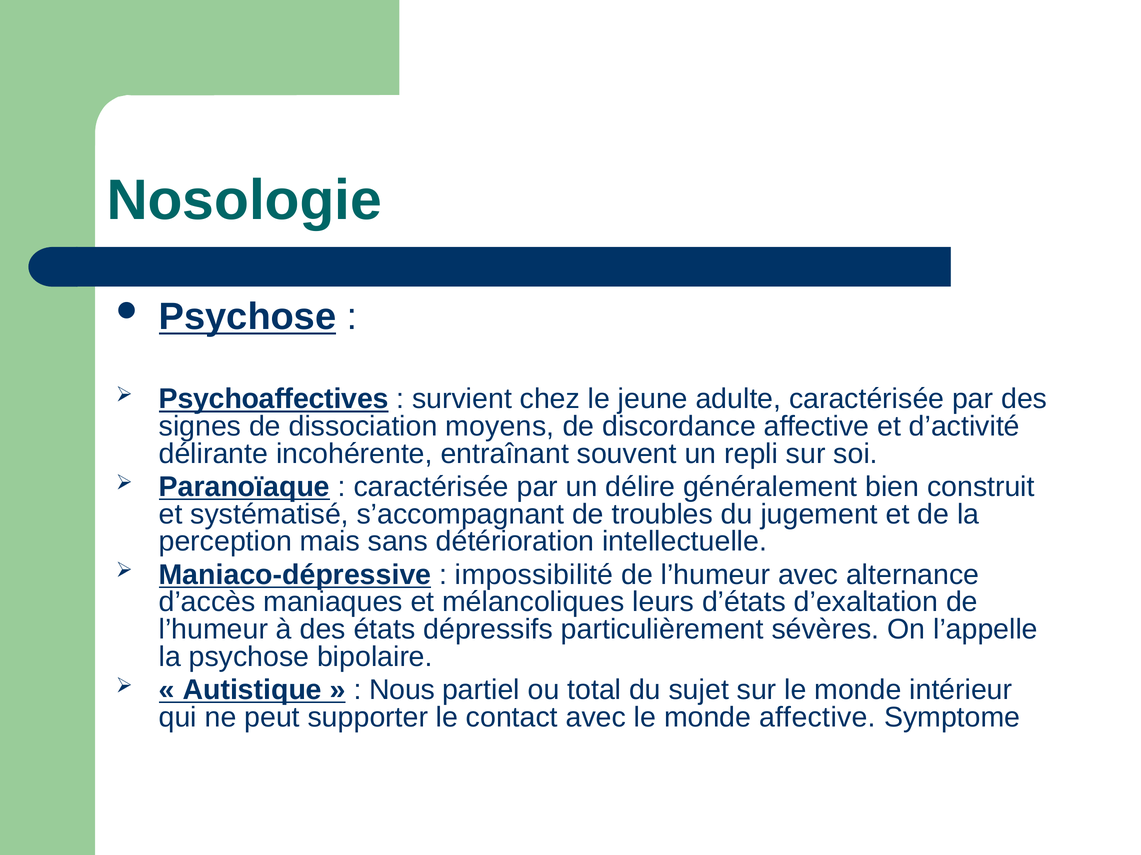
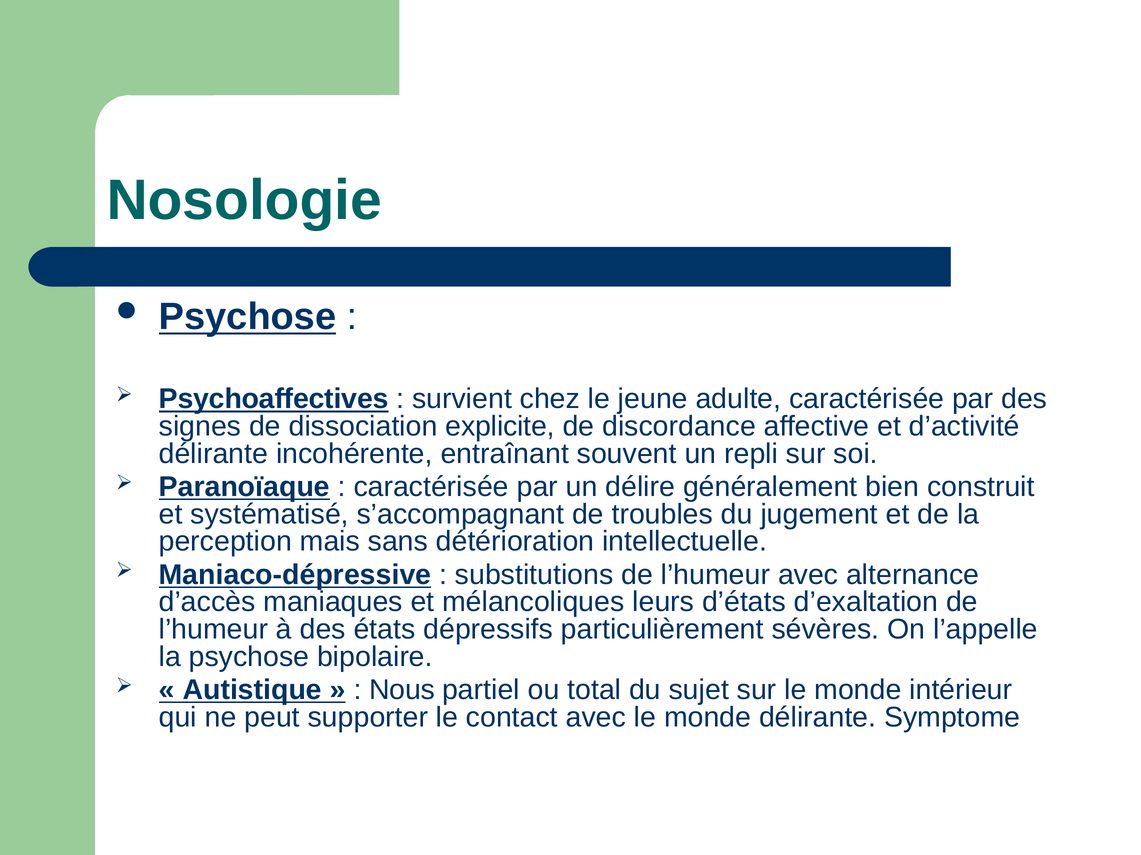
moyens: moyens -> explicite (500, 427)
impossibilité: impossibilité -> substitutions (534, 575)
monde affective: affective -> délirante (818, 718)
